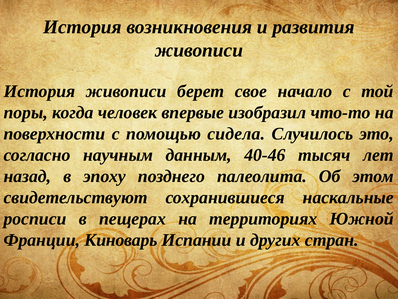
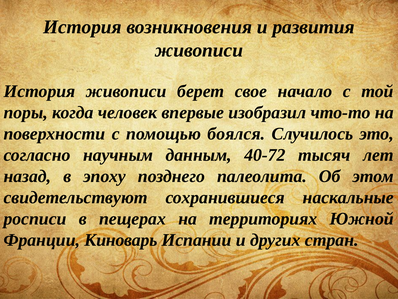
сидела: сидела -> боялся (236, 134)
40-46: 40-46 -> 40-72 (265, 155)
